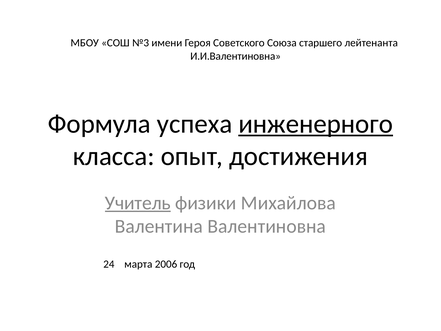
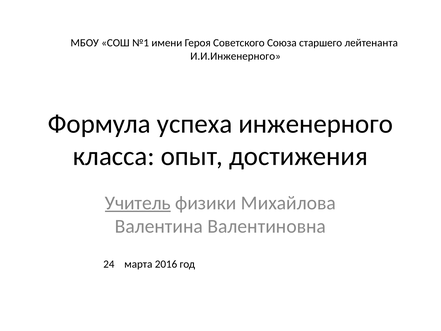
№3: №3 -> №1 (141, 43)
И.И.Валентиновна: И.И.Валентиновна -> И.И.Инженерного (236, 56)
инженерного underline: present -> none (316, 124)
2006: 2006 -> 2016 (166, 264)
